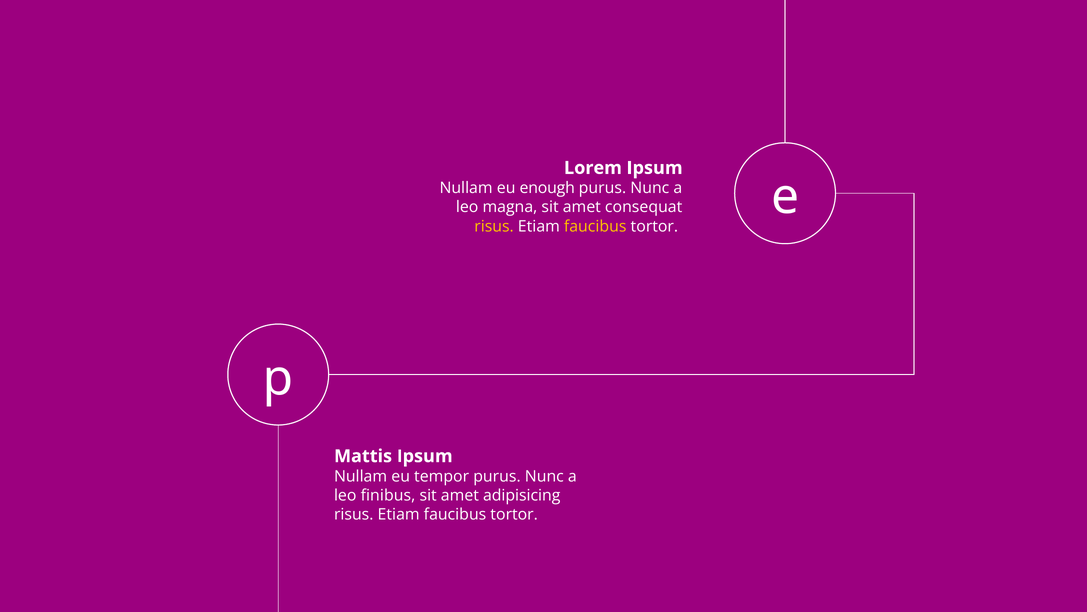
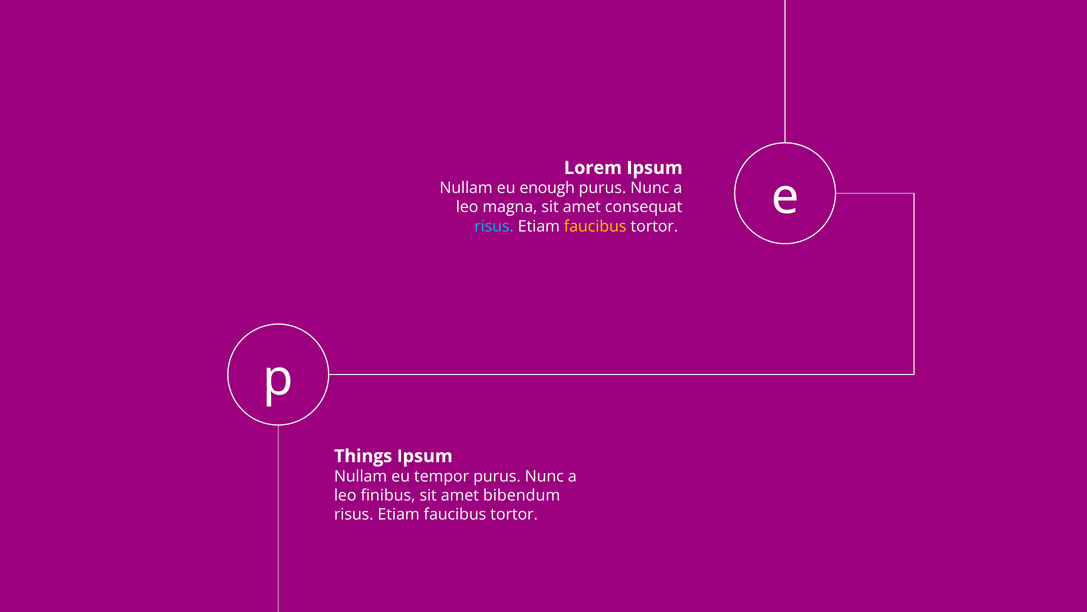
risus colour: yellow -> light blue (494, 226)
Mattis: Mattis -> Things (363, 456)
adipisicing: adipisicing -> bibendum (522, 495)
